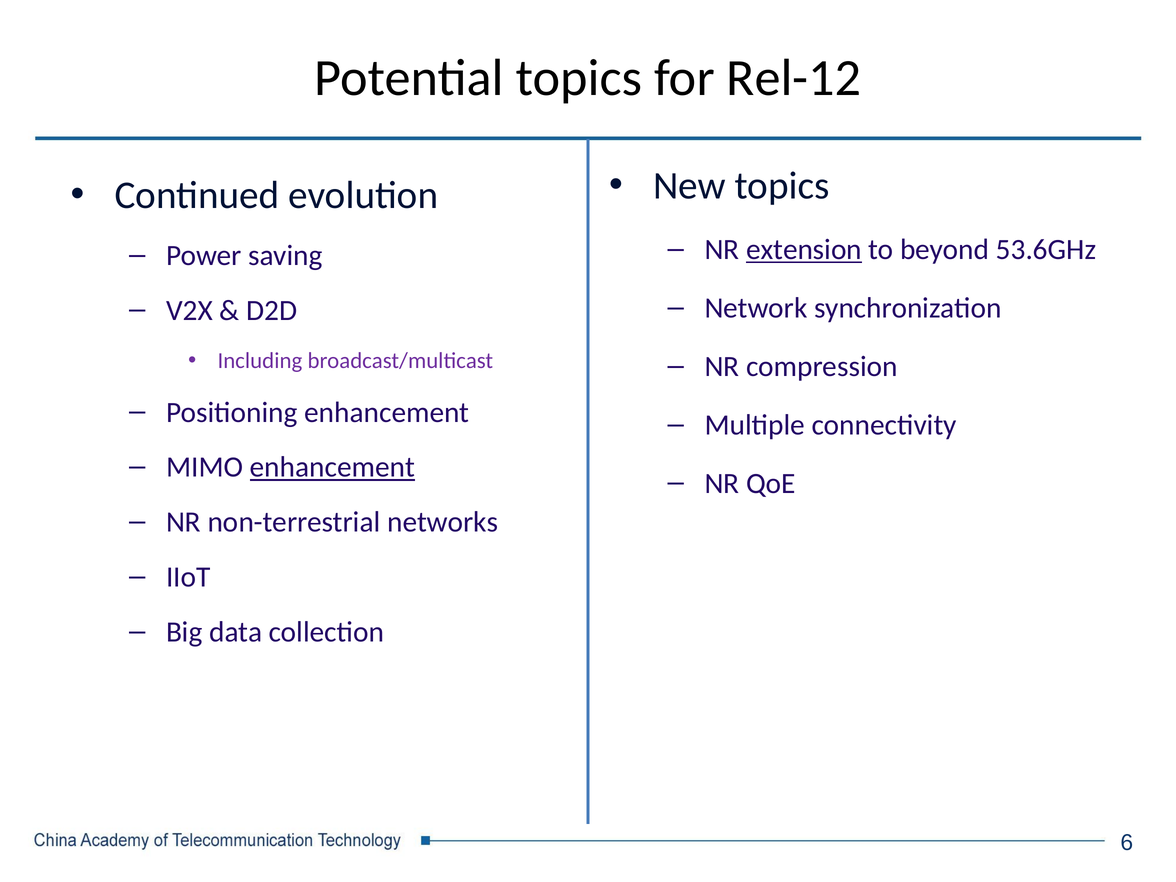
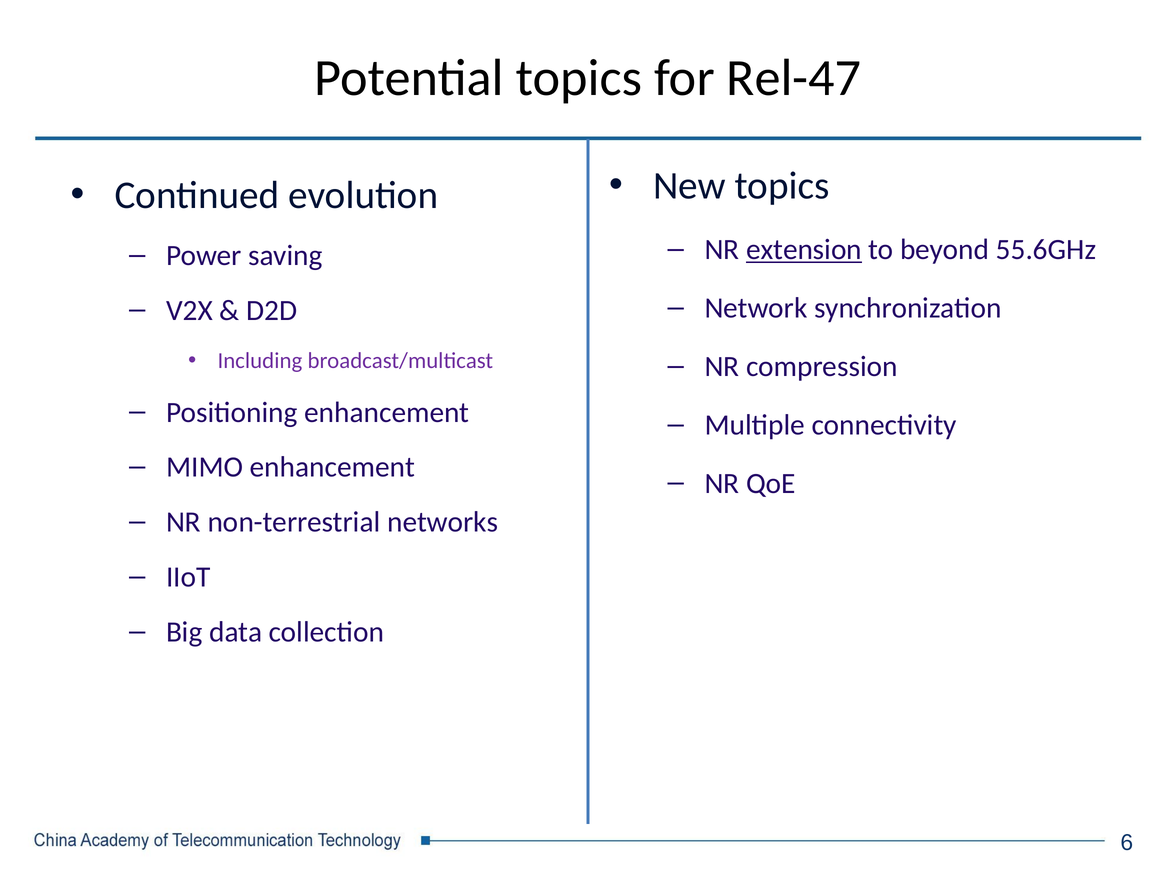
Rel-12: Rel-12 -> Rel-47 (794, 78)
53.6GHz: 53.6GHz -> 55.6GHz (1046, 250)
enhancement underline: present -> none (332, 467)
